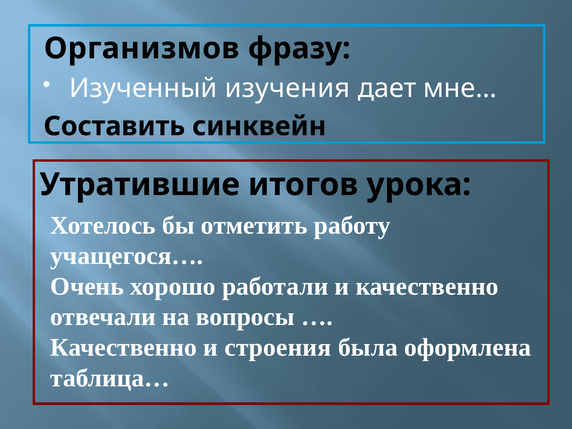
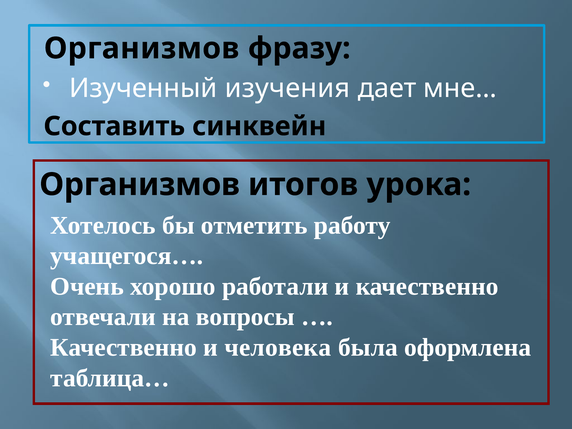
Утратившие: Утратившие -> Организмов (140, 185)
строения: строения -> человека (278, 347)
